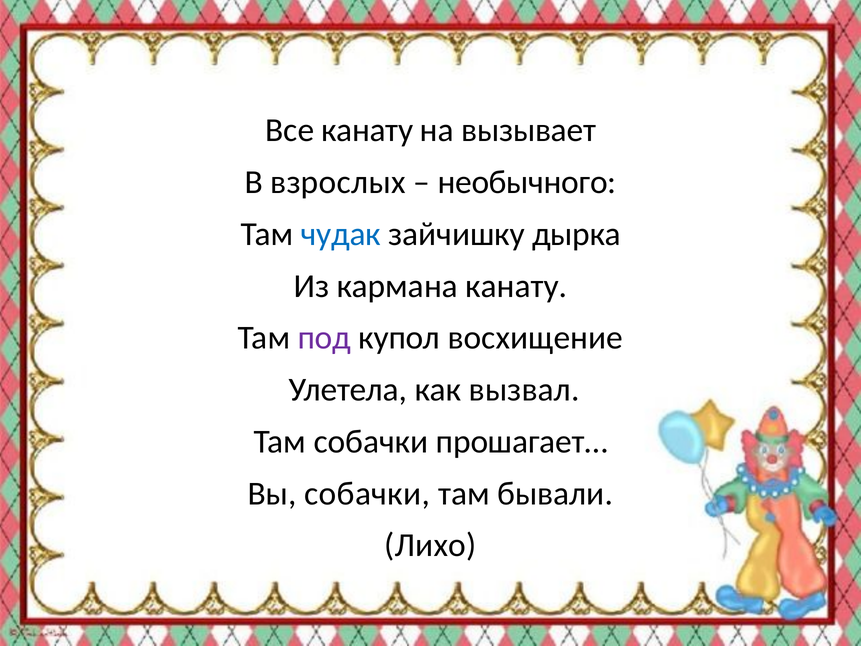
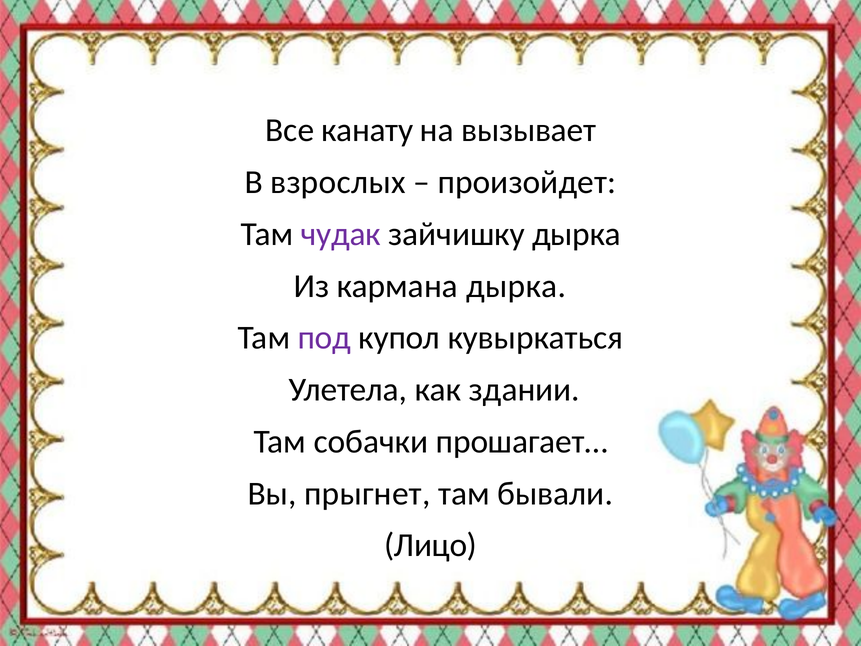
необычного: необычного -> произойдет (527, 182)
чудак colour: blue -> purple (341, 234)
кармана канату: канату -> дырка (516, 286)
восхищение: восхищение -> кувыркаться (535, 338)
вызвал: вызвал -> здании (524, 390)
Вы собачки: собачки -> прыгнет (367, 493)
Лихо: Лихо -> Лицо (431, 545)
